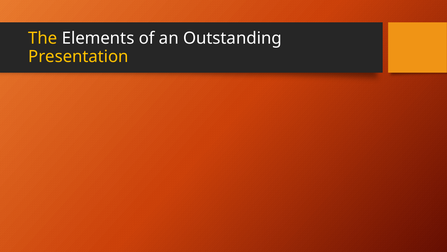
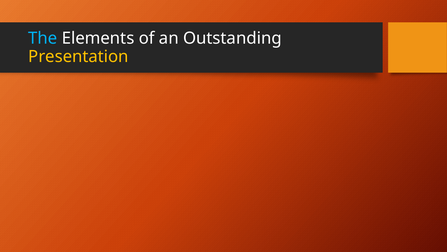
The colour: yellow -> light blue (43, 38)
